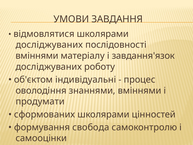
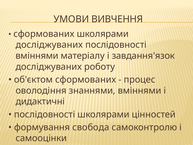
ЗАВДАННЯ: ЗАВДАННЯ -> ВИВЧЕННЯ (117, 19)
відмовлятися: відмовлятися -> сформованих (44, 34)
об'єктом індивідуальні: індивідуальні -> сформованих (86, 79)
продумати: продумати -> дидактичні (40, 101)
сформованих: сформованих -> послідовності (45, 114)
